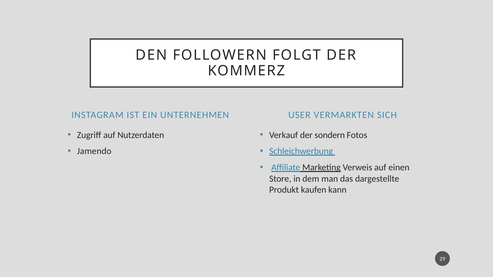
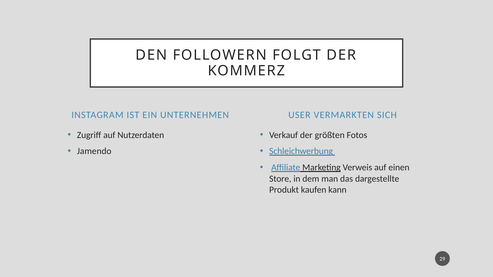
sondern: sondern -> größten (330, 135)
